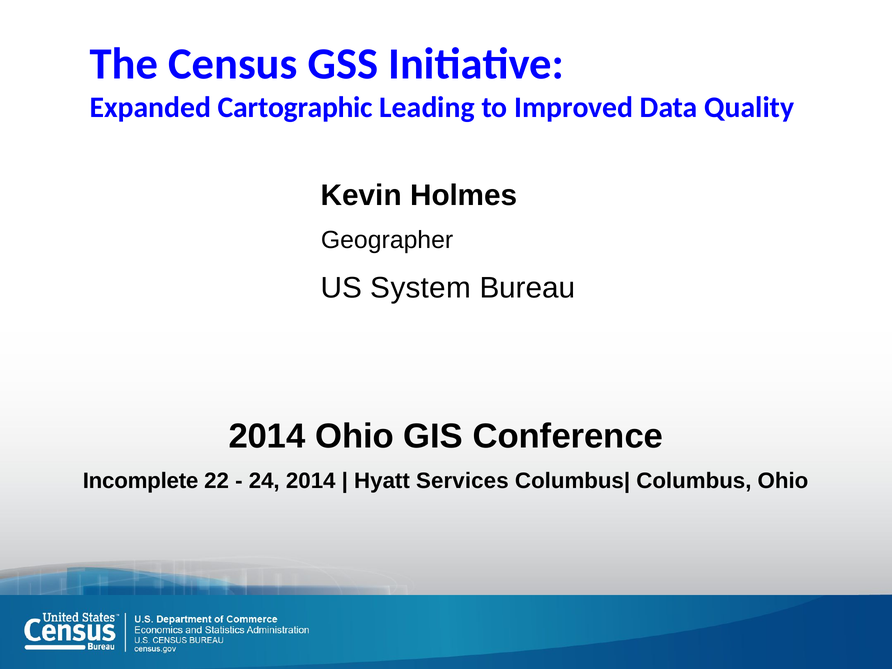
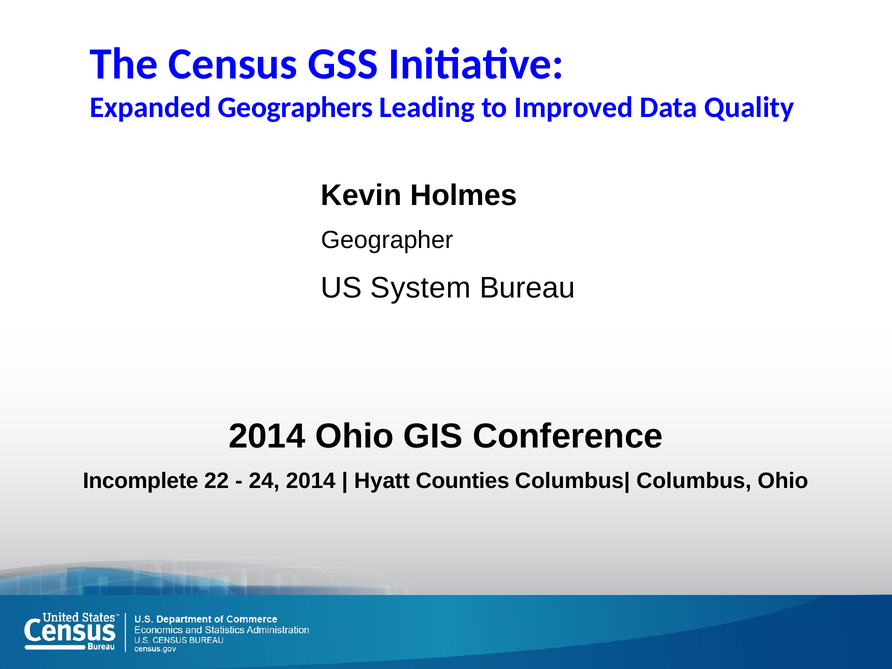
Cartographic: Cartographic -> Geographers (295, 108)
Services: Services -> Counties (463, 481)
